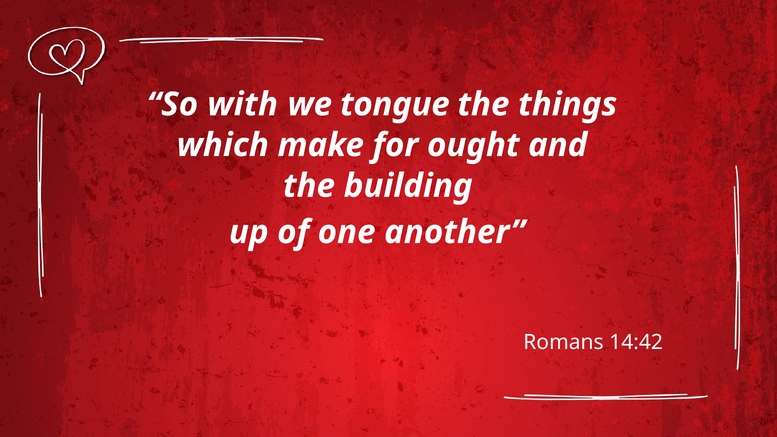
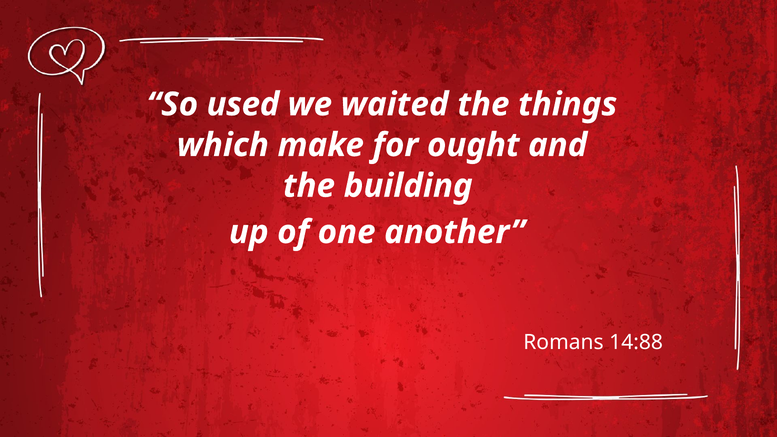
with: with -> used (243, 104)
tongue: tongue -> waited (395, 104)
14:42: 14:42 -> 14:88 (636, 342)
